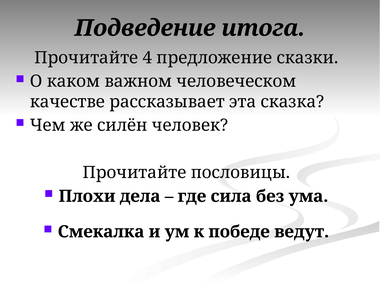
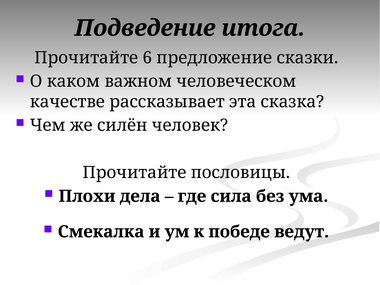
4: 4 -> 6 (147, 58)
